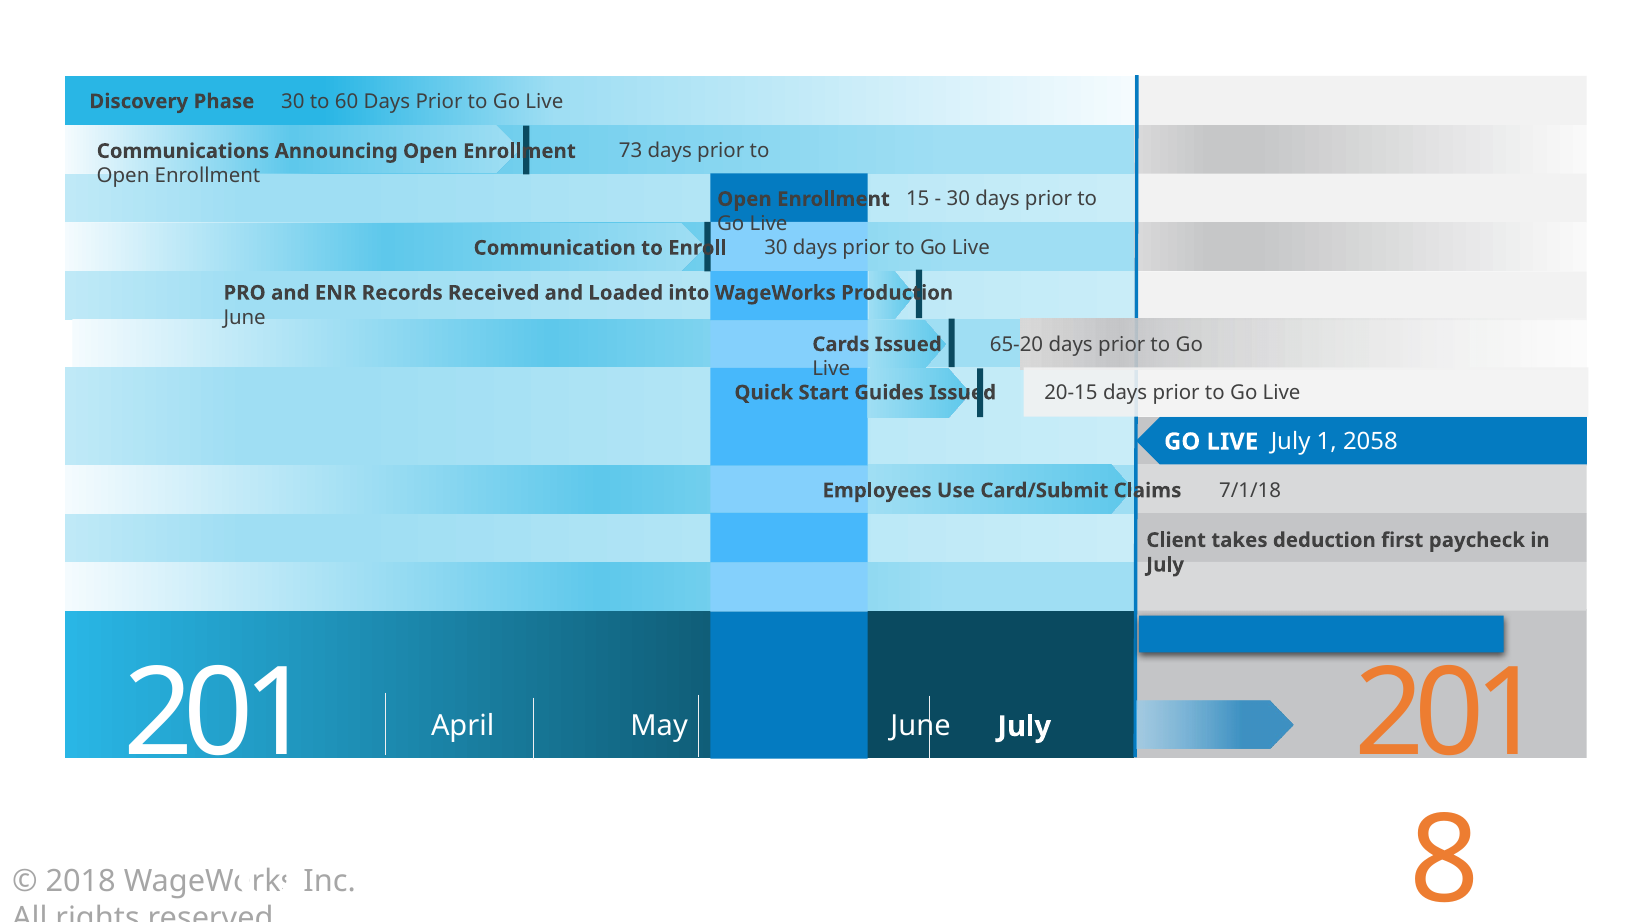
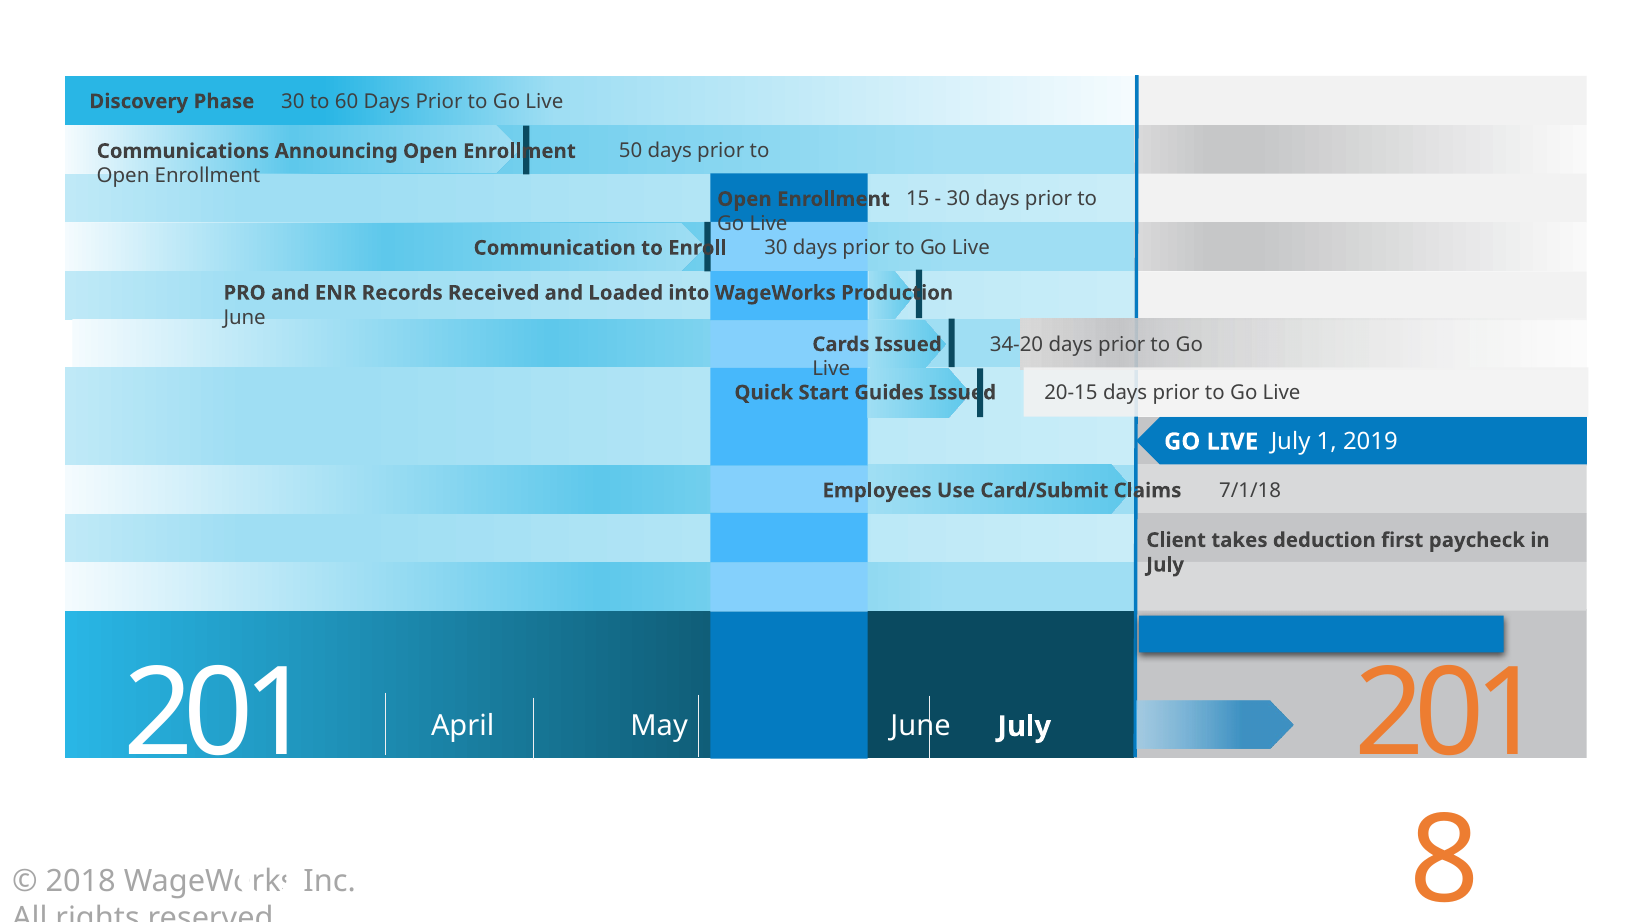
73: 73 -> 50 (631, 151)
65-20: 65-20 -> 34-20 (1017, 344)
2058: 2058 -> 2019 (1370, 442)
